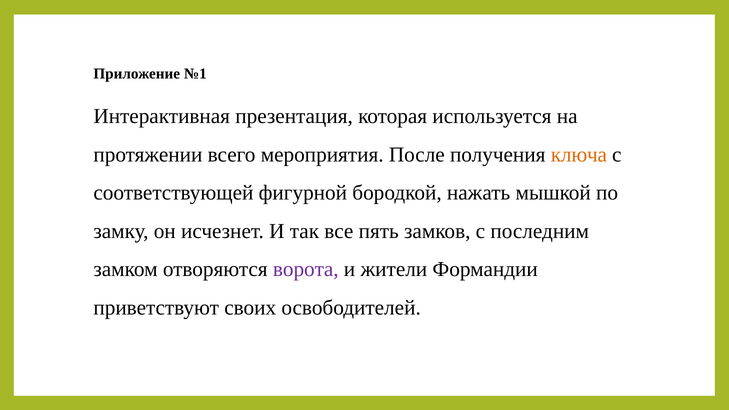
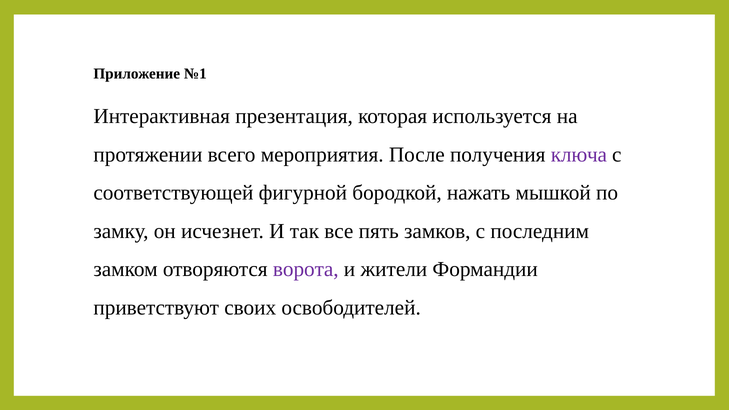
ключа colour: orange -> purple (579, 155)
